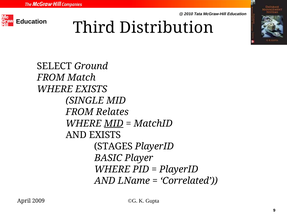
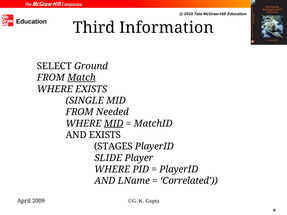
Distribution: Distribution -> Information (167, 28)
Match underline: none -> present (81, 78)
Relates: Relates -> Needed (112, 112)
BASIC: BASIC -> SLIDE (108, 158)
